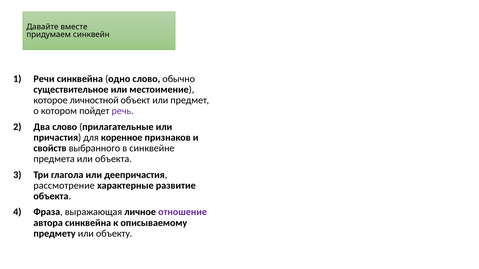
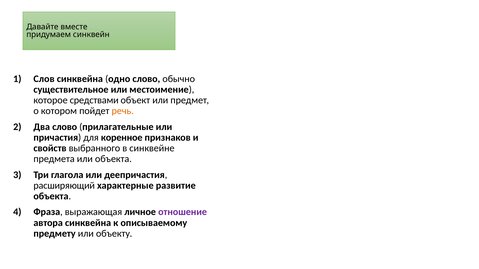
Речи: Речи -> Слов (44, 79)
личностной: личностной -> средствами (94, 100)
речь colour: purple -> orange (123, 111)
рассмотрение: рассмотрение -> расширяющий (64, 186)
